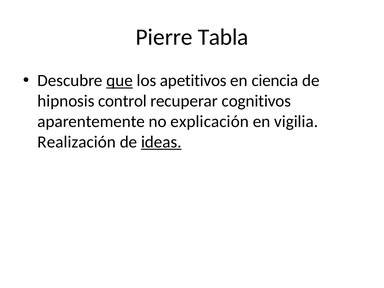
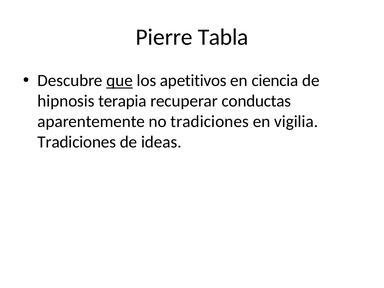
control: control -> terapia (122, 101)
cognitivos: cognitivos -> conductas (256, 101)
no explicación: explicación -> tradiciones (210, 122)
Realización: Realización -> Tradiciones (77, 142)
ideas underline: present -> none (161, 142)
